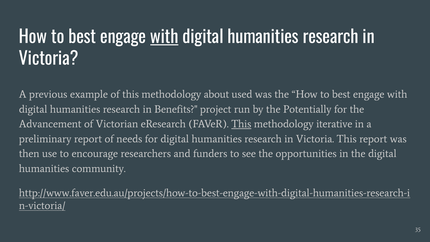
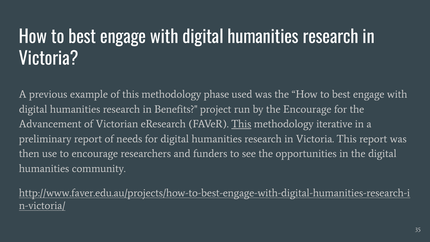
with underline: present -> none (164, 37)
about: about -> phase (216, 94)
the Potentially: Potentially -> Encourage (307, 109)
